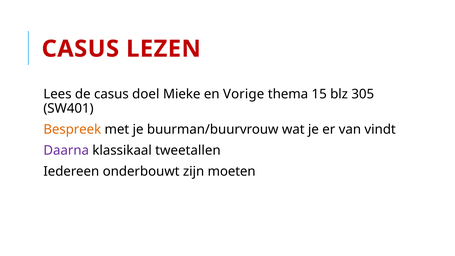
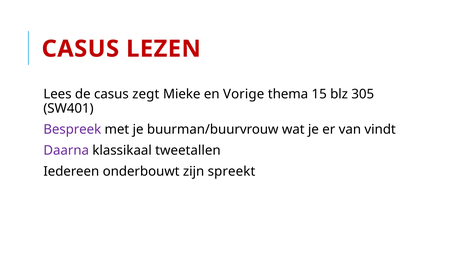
doel: doel -> zegt (146, 94)
Bespreek colour: orange -> purple (72, 129)
moeten: moeten -> spreekt (232, 171)
